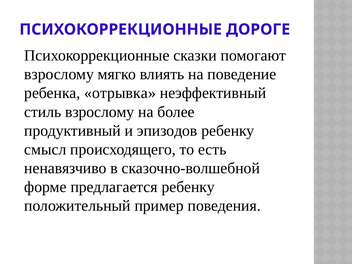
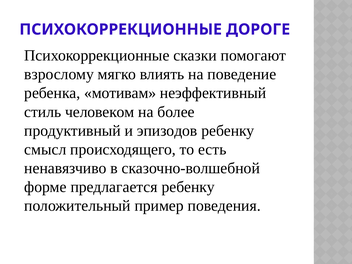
отрывка: отрывка -> мотивам (120, 93)
стиль взрослому: взрослому -> человеком (100, 112)
